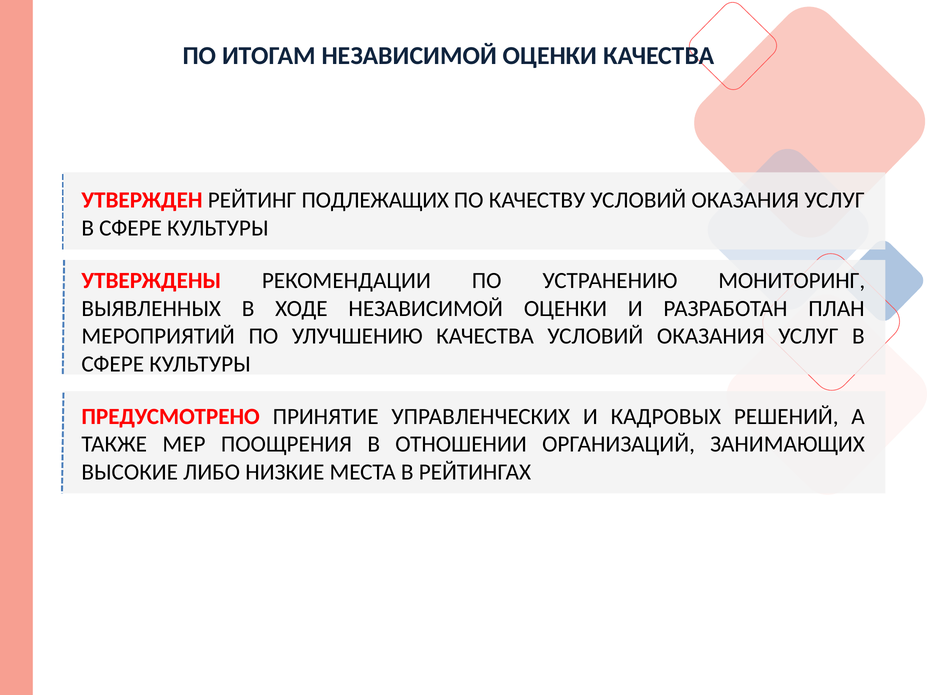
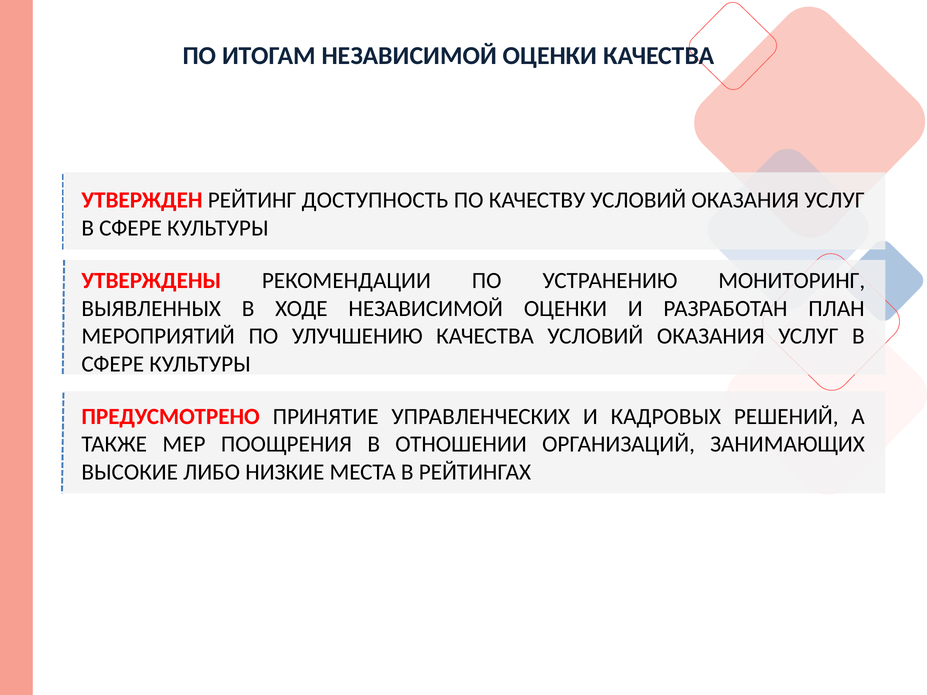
ПОДЛЕЖАЩИХ: ПОДЛЕЖАЩИХ -> ДОСТУПНОСТЬ (375, 200)
